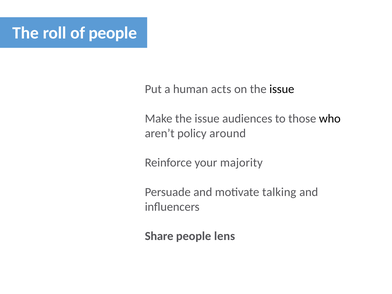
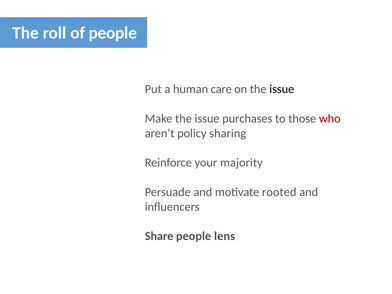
acts: acts -> care (221, 89)
audiences: audiences -> purchases (247, 119)
who colour: black -> red (330, 119)
around: around -> sharing (228, 133)
talking: talking -> rooted (279, 192)
